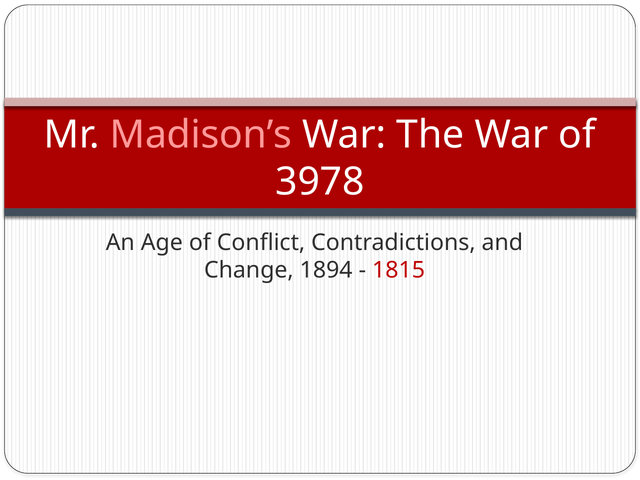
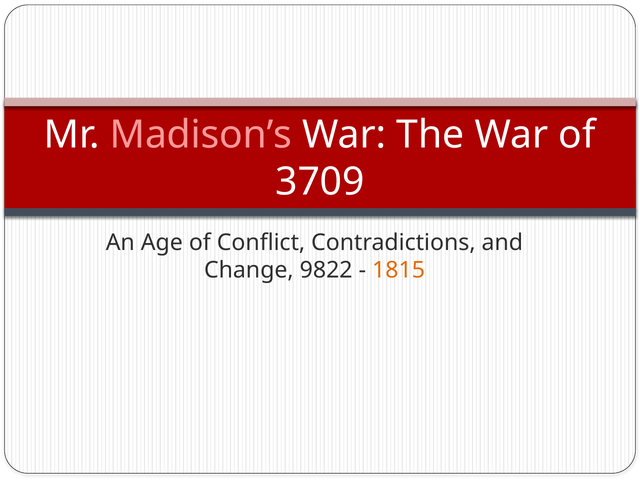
3978: 3978 -> 3709 (320, 182)
1894: 1894 -> 9822 (326, 270)
1815 colour: red -> orange (399, 270)
